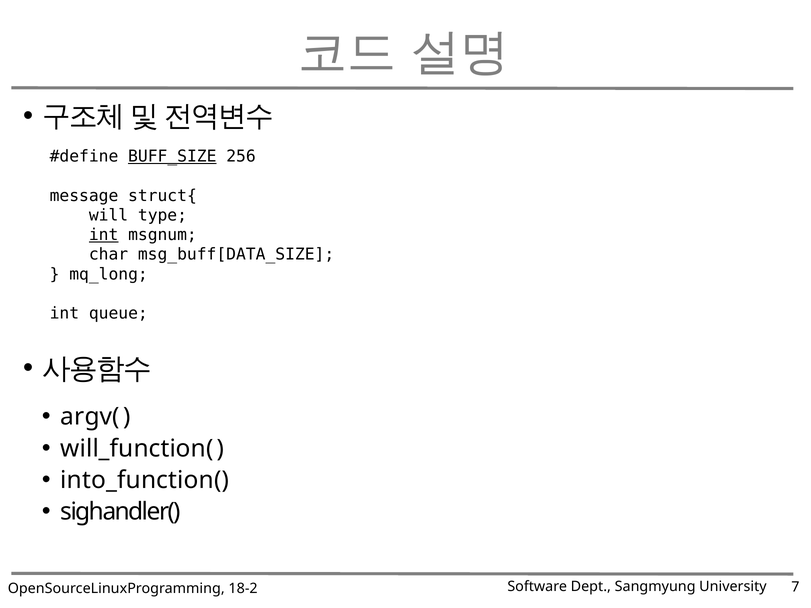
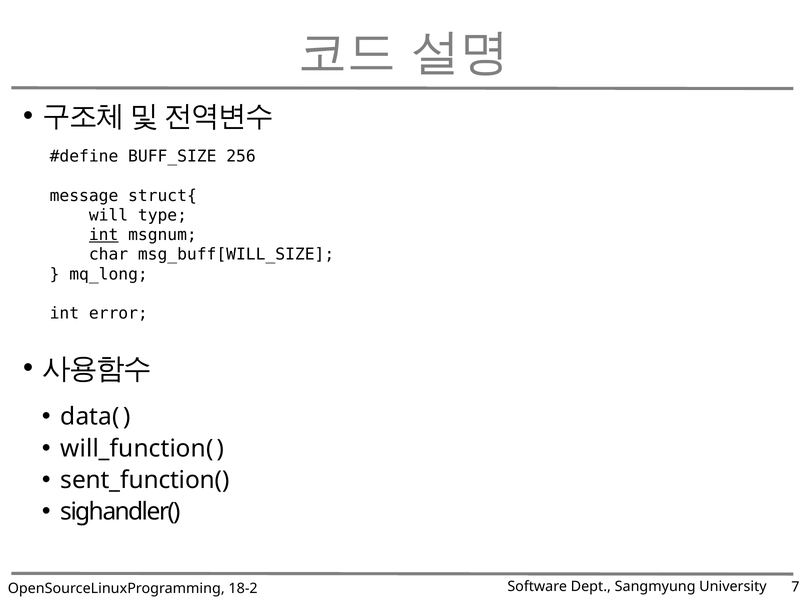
BUFF_SIZE underline: present -> none (172, 157)
msg_buff[DATA_SIZE: msg_buff[DATA_SIZE -> msg_buff[WILL_SIZE (236, 255)
queue: queue -> error (118, 313)
argv(: argv( -> data( (90, 417)
into_function(: into_function( -> sent_function( (145, 480)
